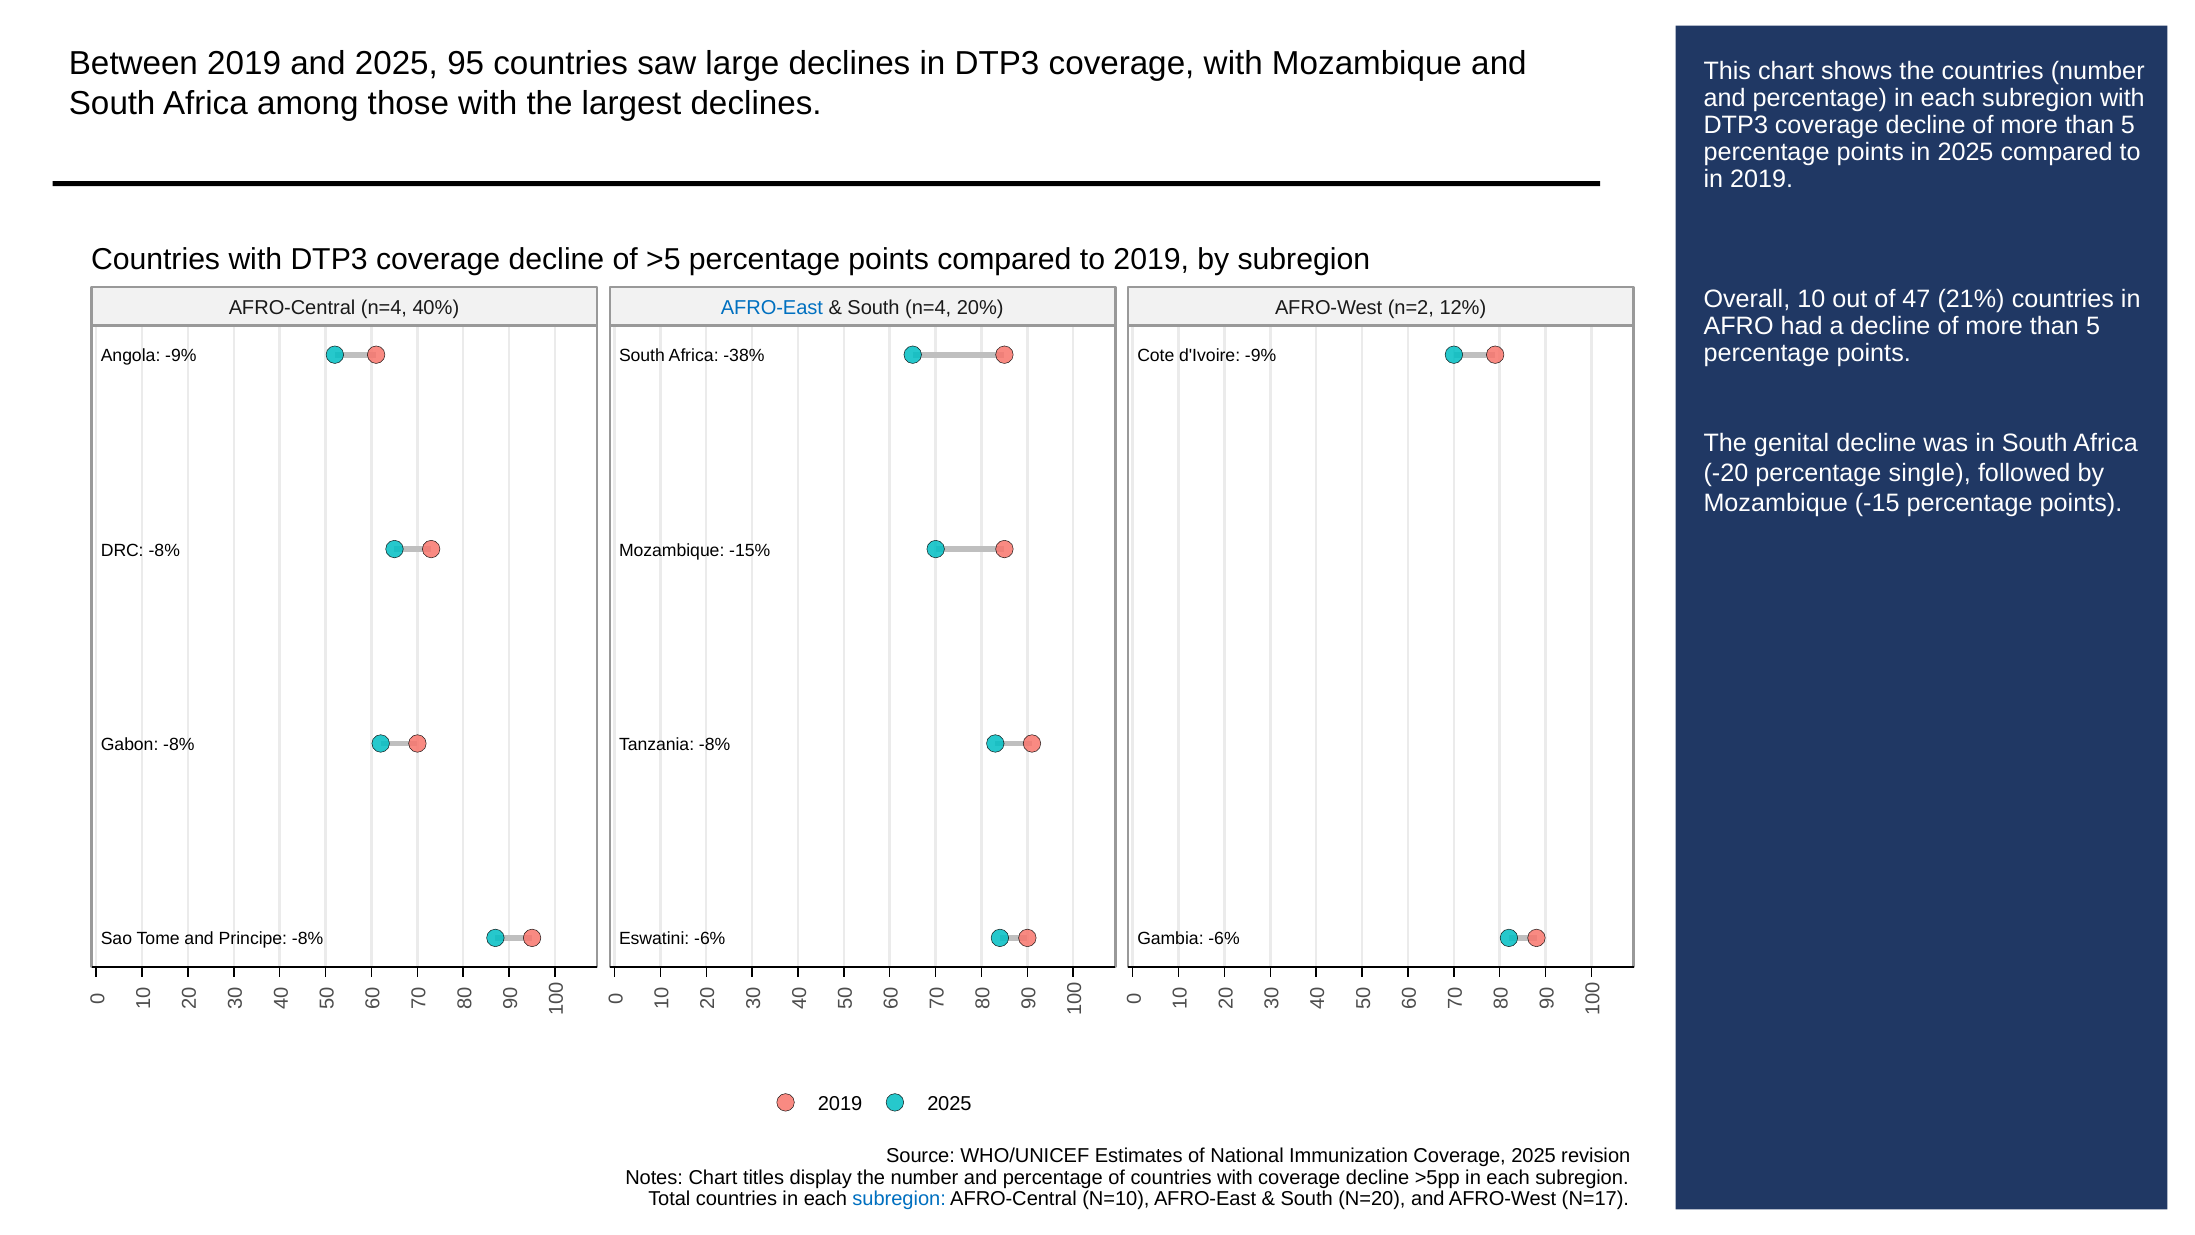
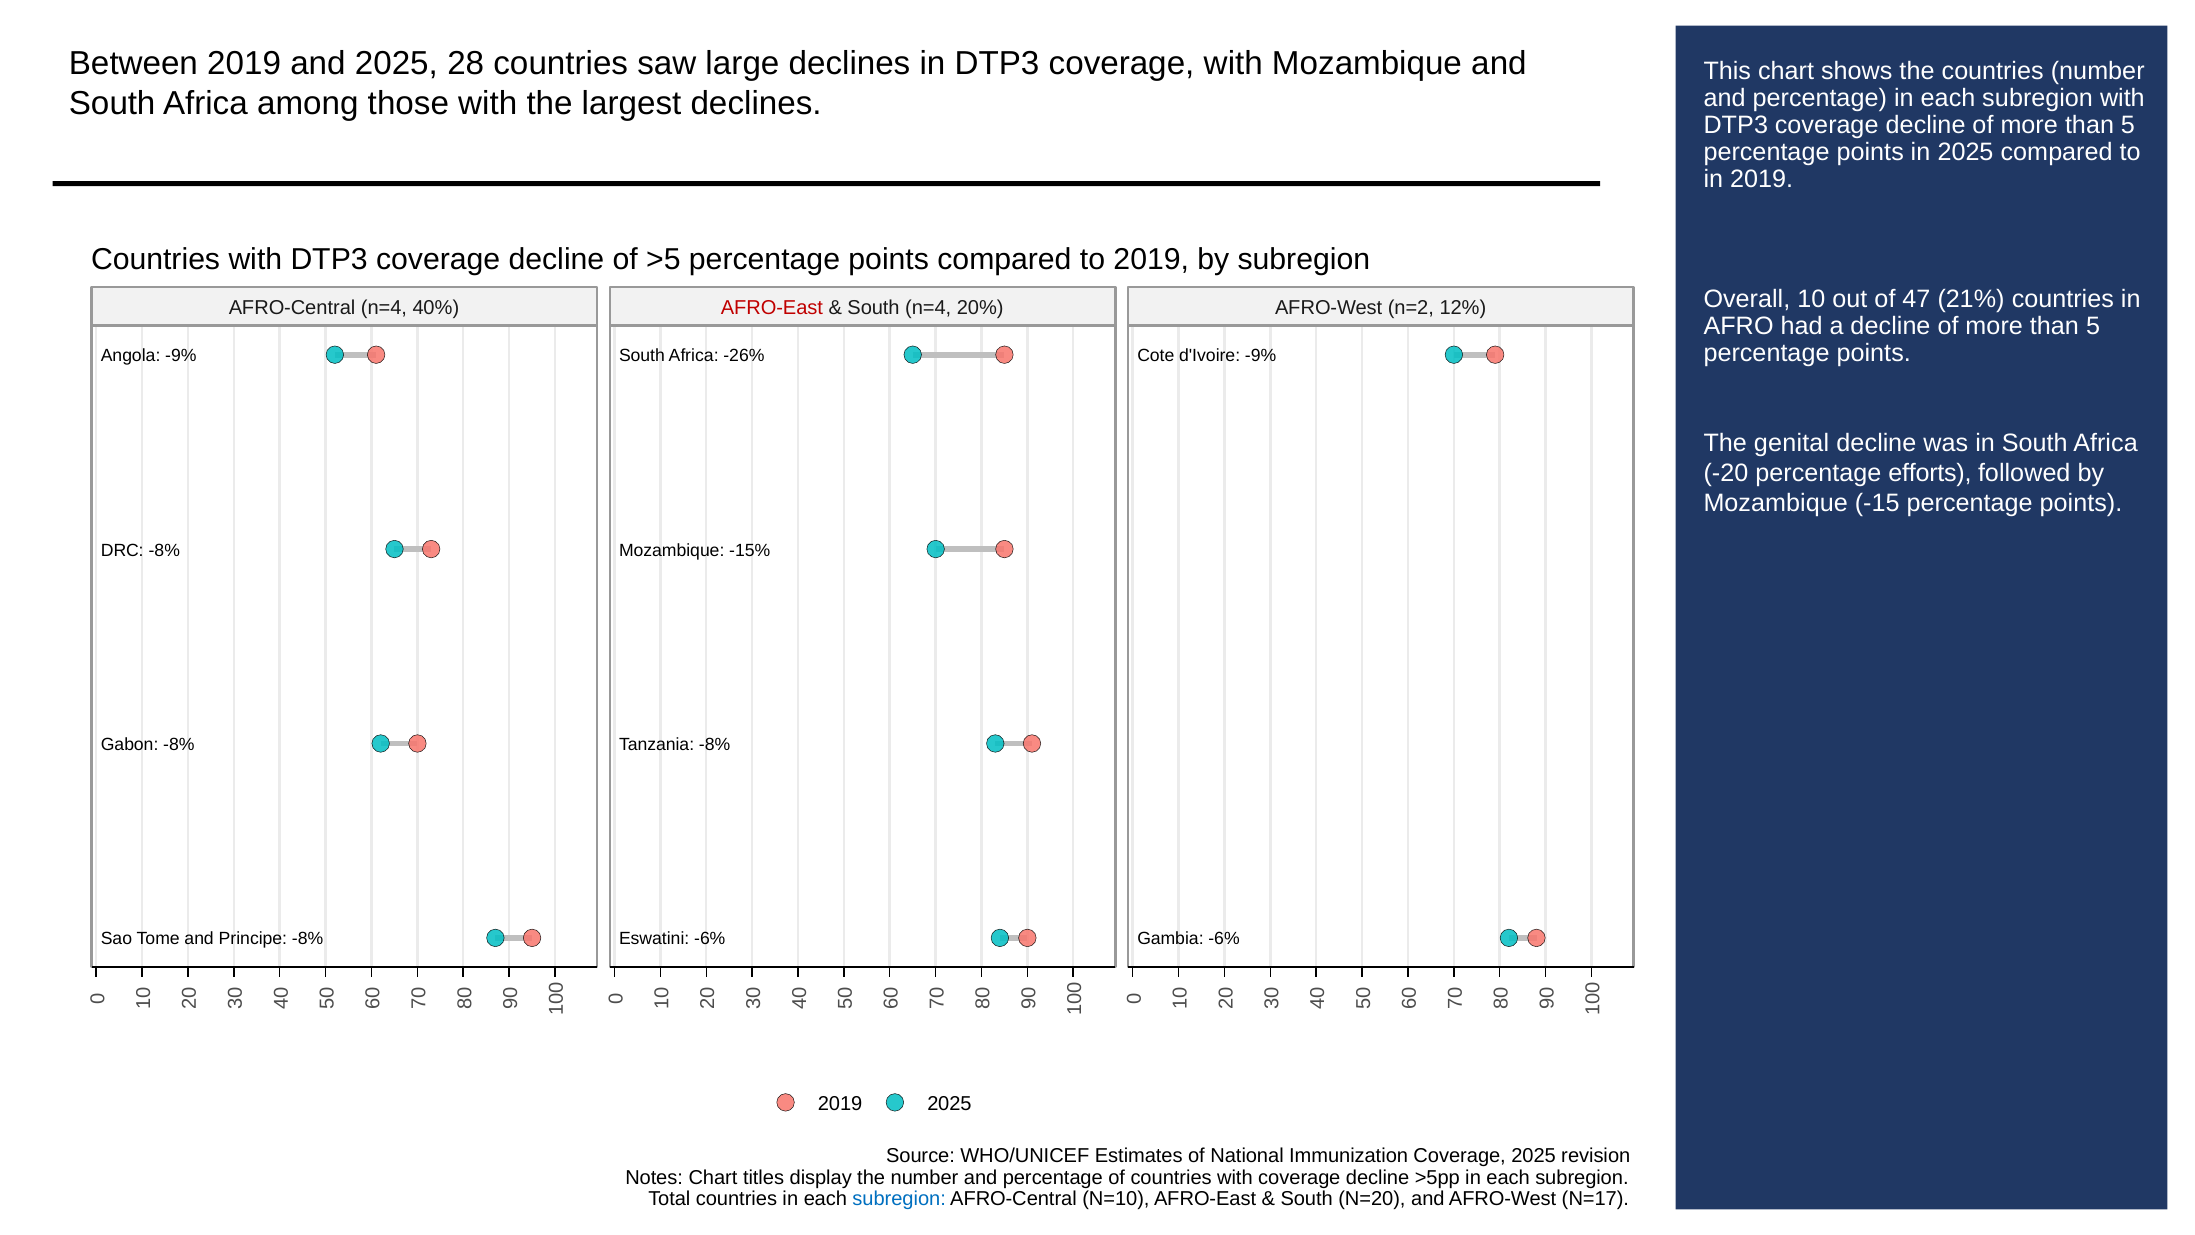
95: 95 -> 28 (466, 63)
AFRO-East colour: blue -> red (772, 307)
-38%: -38% -> -26% (744, 356)
single: single -> efforts (1930, 473)
